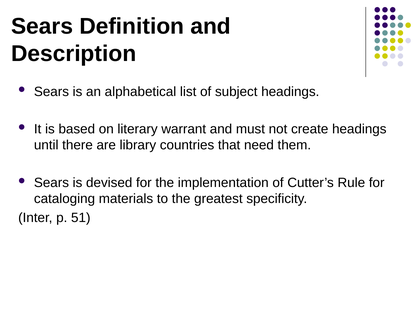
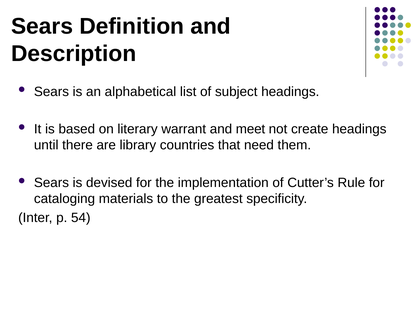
must: must -> meet (251, 129)
51: 51 -> 54 (81, 218)
